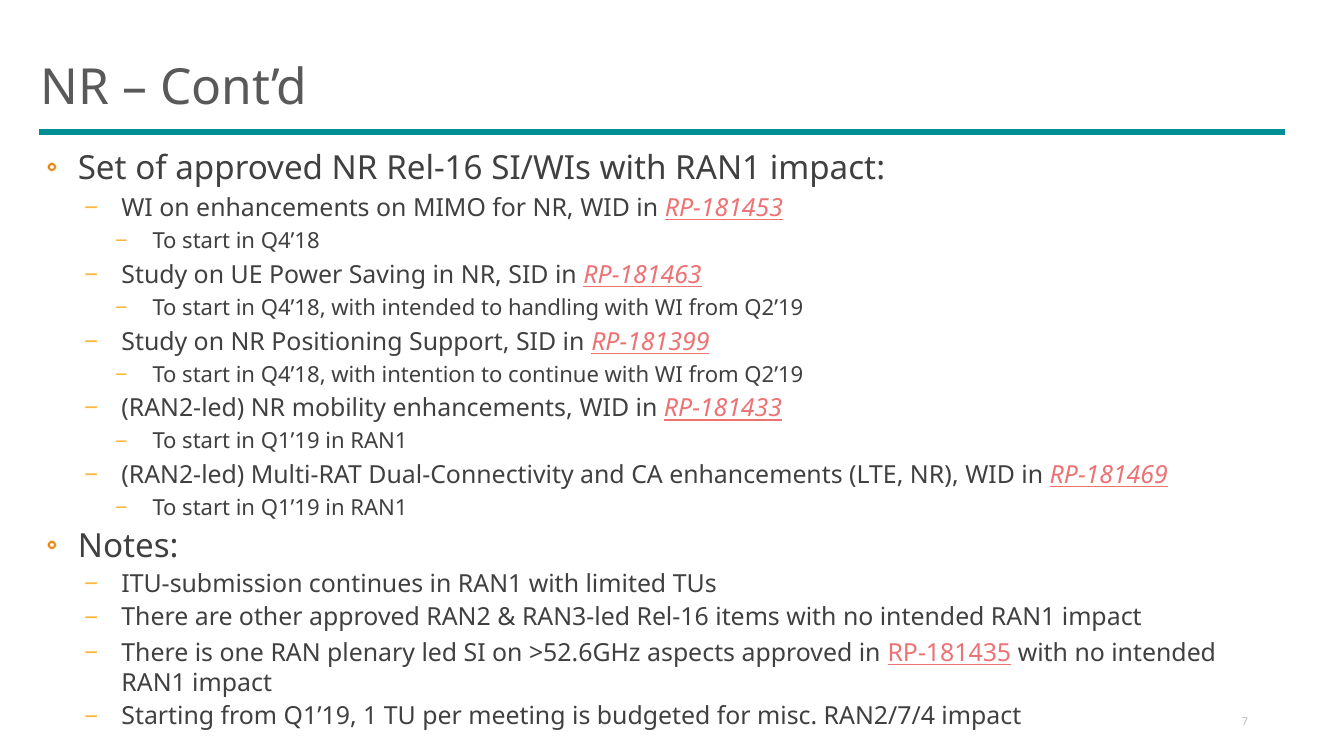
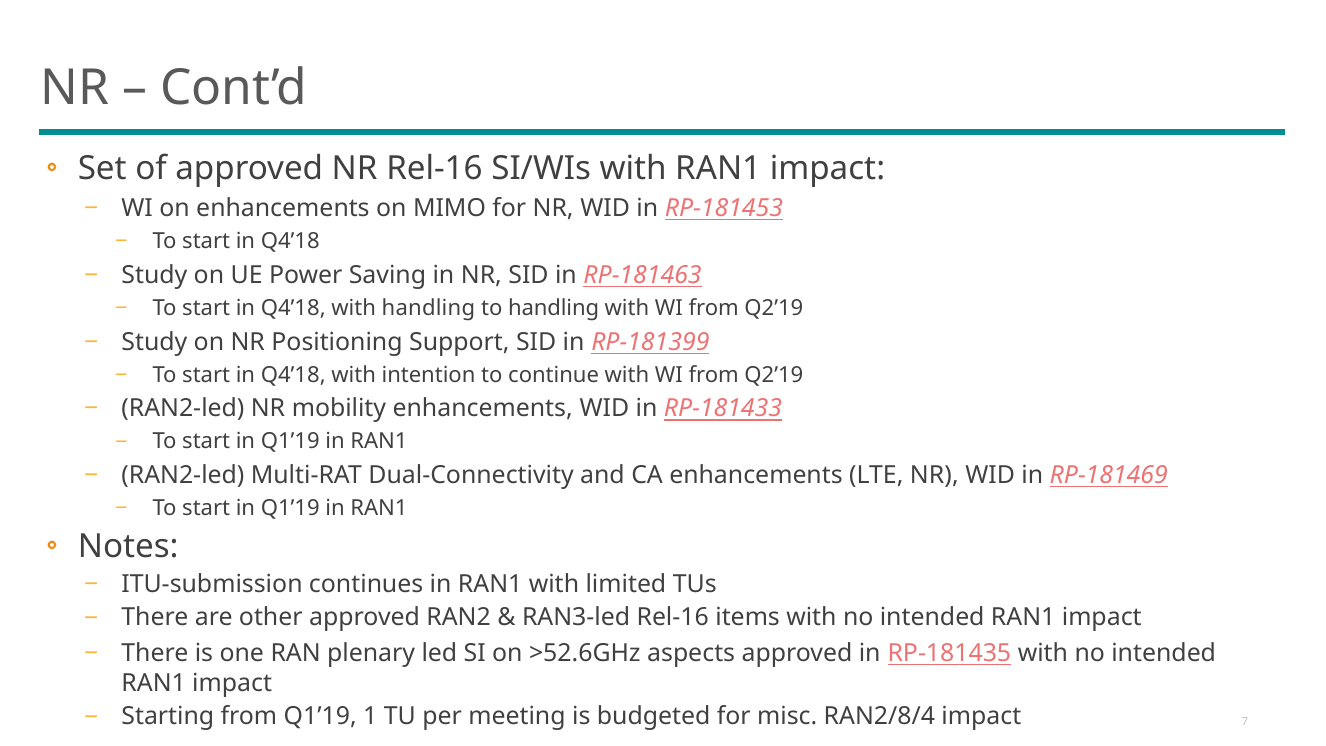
with intended: intended -> handling (428, 308)
RAN2/7/4: RAN2/7/4 -> RAN2/8/4 (879, 717)
